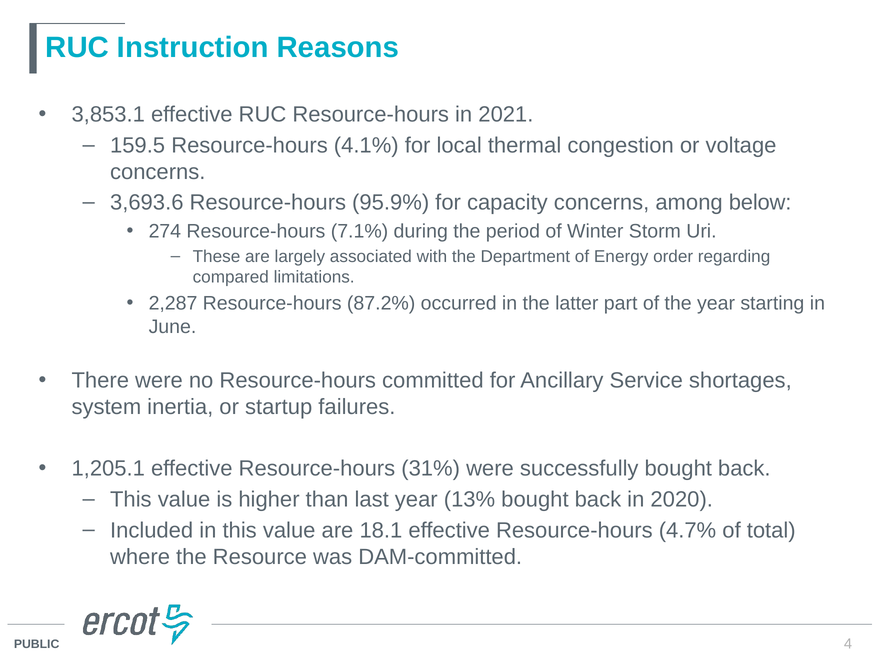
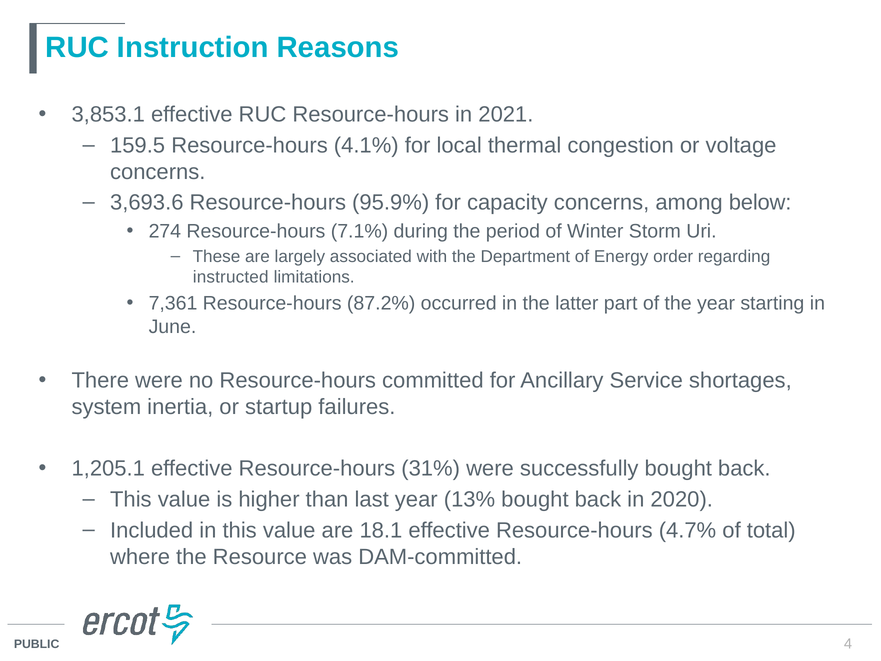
compared: compared -> instructed (231, 277)
2,287: 2,287 -> 7,361 (173, 303)
